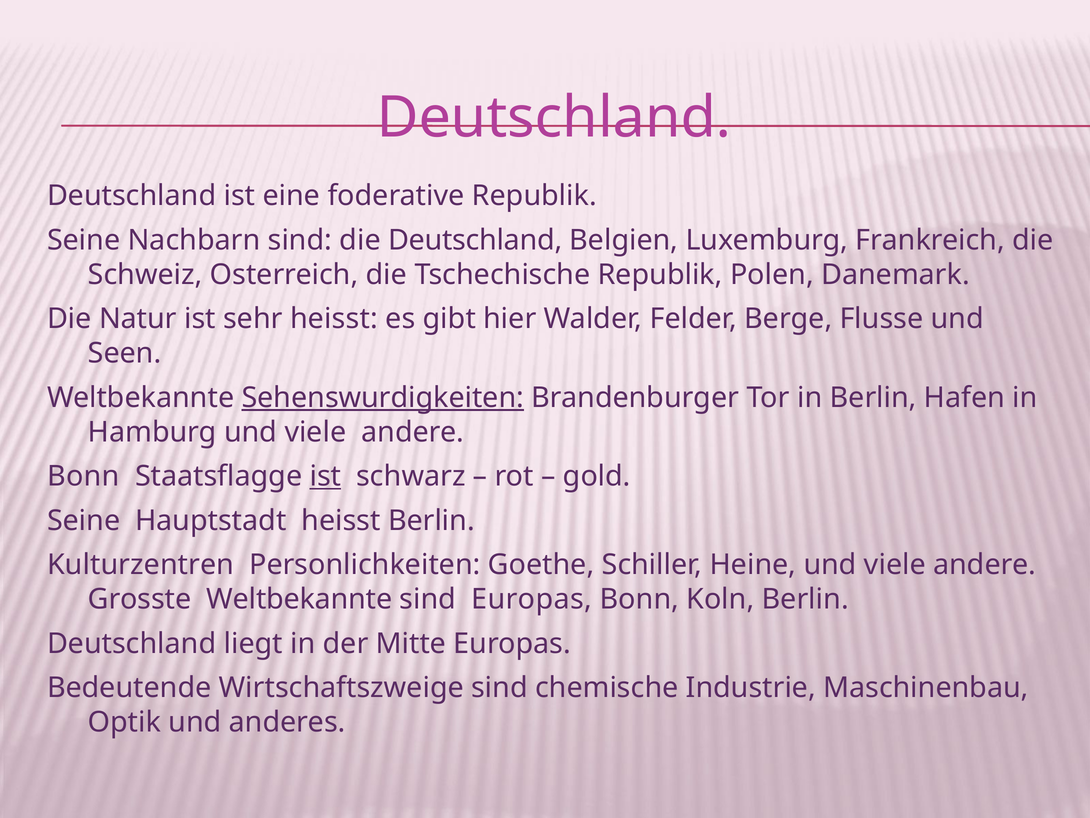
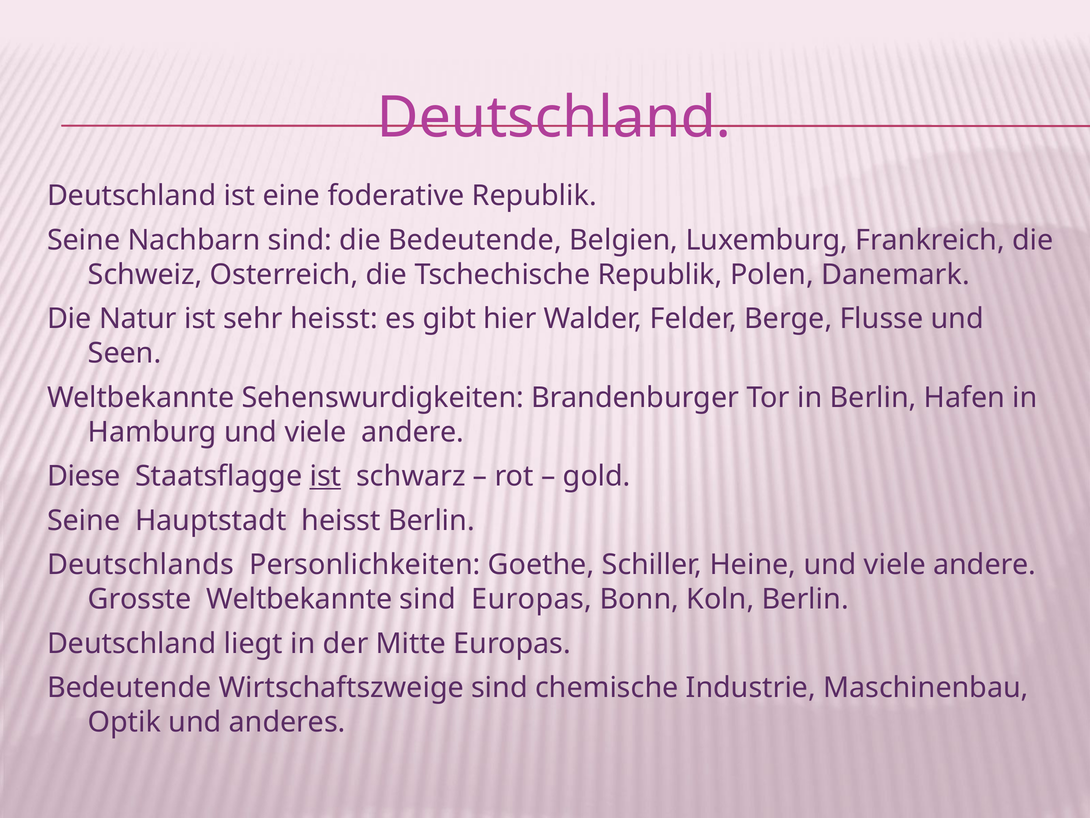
die Deutschland: Deutschland -> Bedeutende (475, 240)
Sehenswurdigkeiten underline: present -> none (383, 397)
Bonn: Bonn -> Diese (84, 476)
Kulturzentren: Kulturzentren -> Deutschlands (141, 565)
